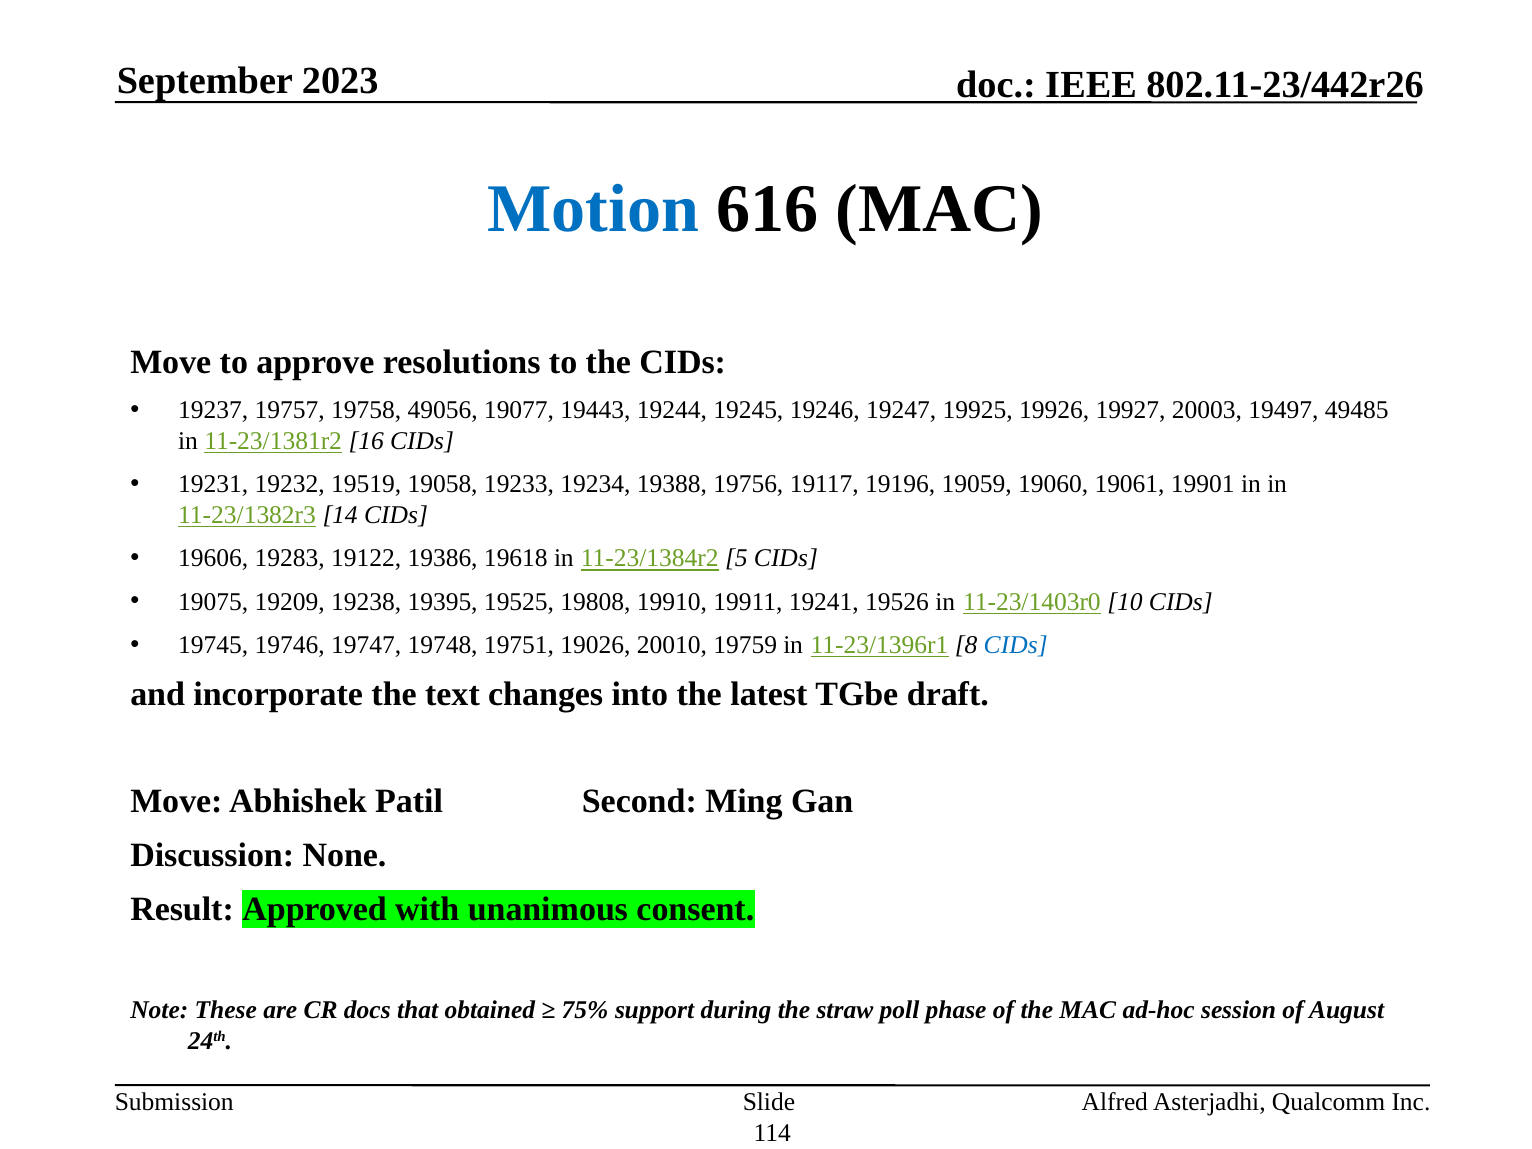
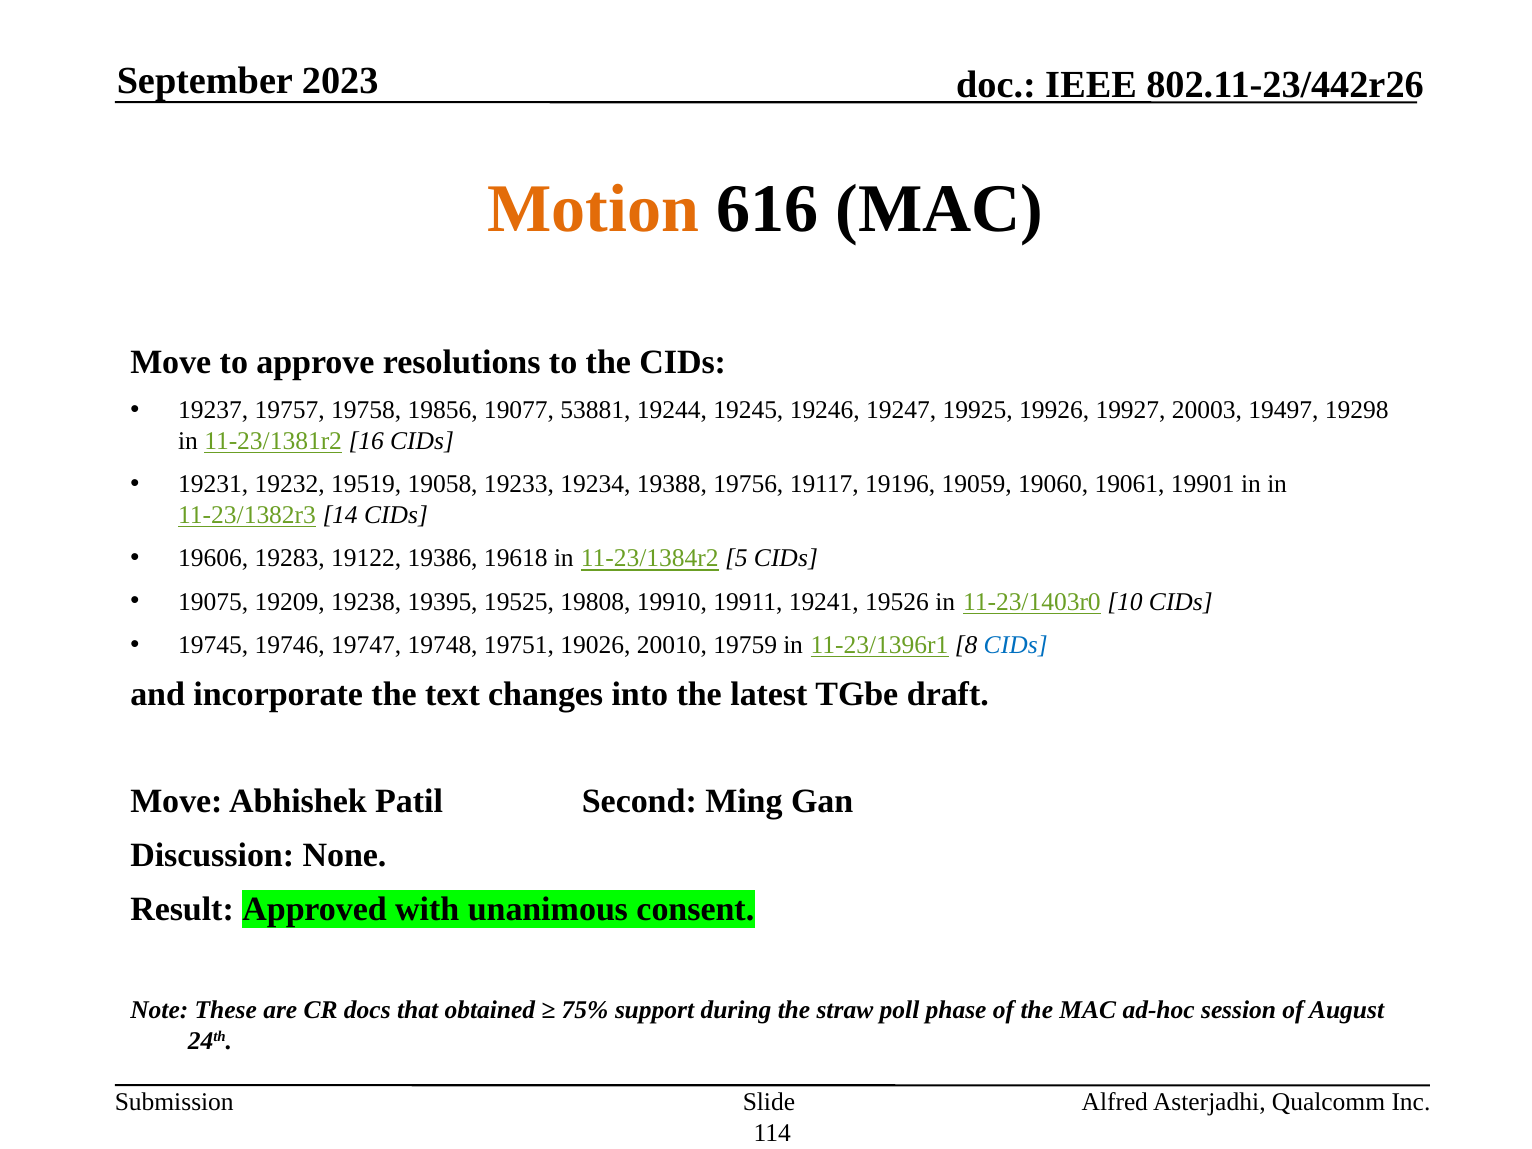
Motion colour: blue -> orange (593, 209)
49056: 49056 -> 19856 (443, 410)
19443: 19443 -> 53881 (595, 410)
49485: 49485 -> 19298 (1357, 410)
